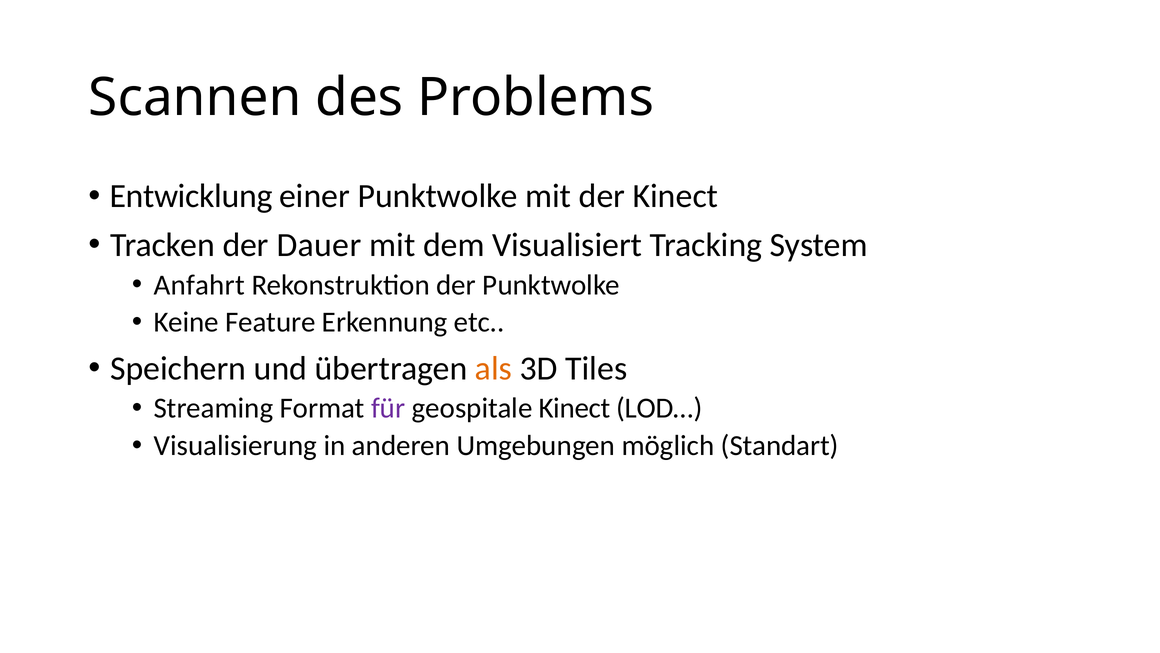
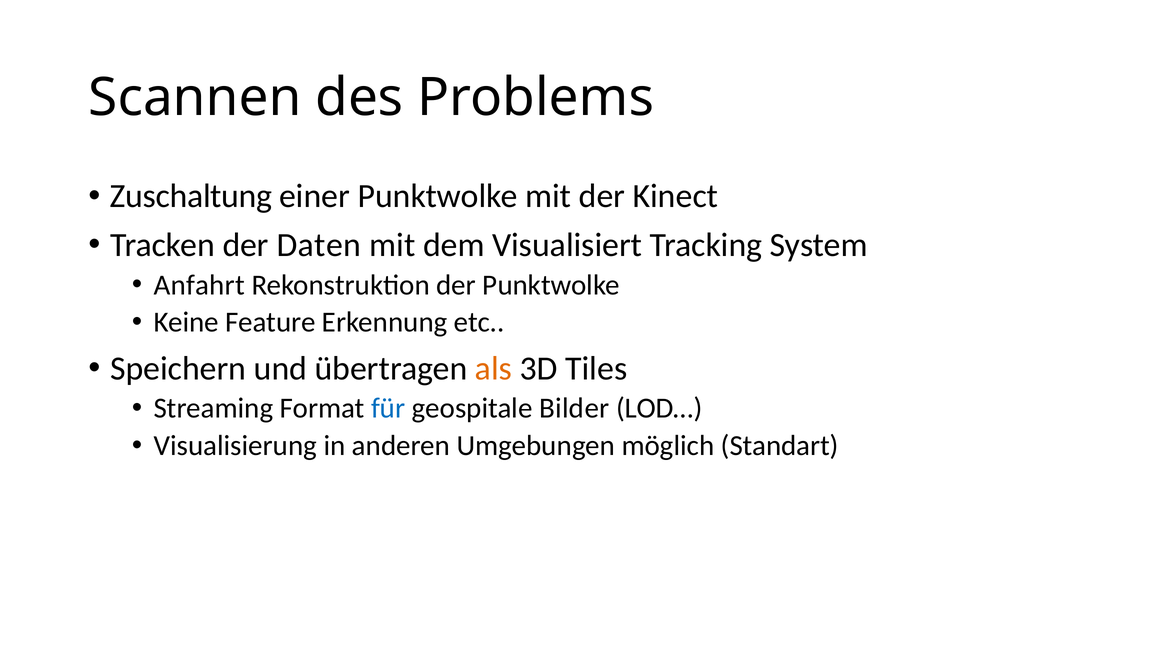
Entwicklung: Entwicklung -> Zuschaltung (191, 196)
Dauer: Dauer -> Daten (319, 245)
für colour: purple -> blue (388, 408)
geospitale Kinect: Kinect -> Bilder (574, 408)
